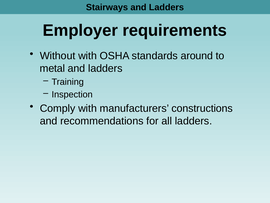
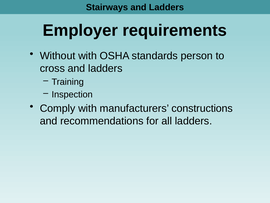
around: around -> person (197, 56)
metal: metal -> cross (52, 68)
